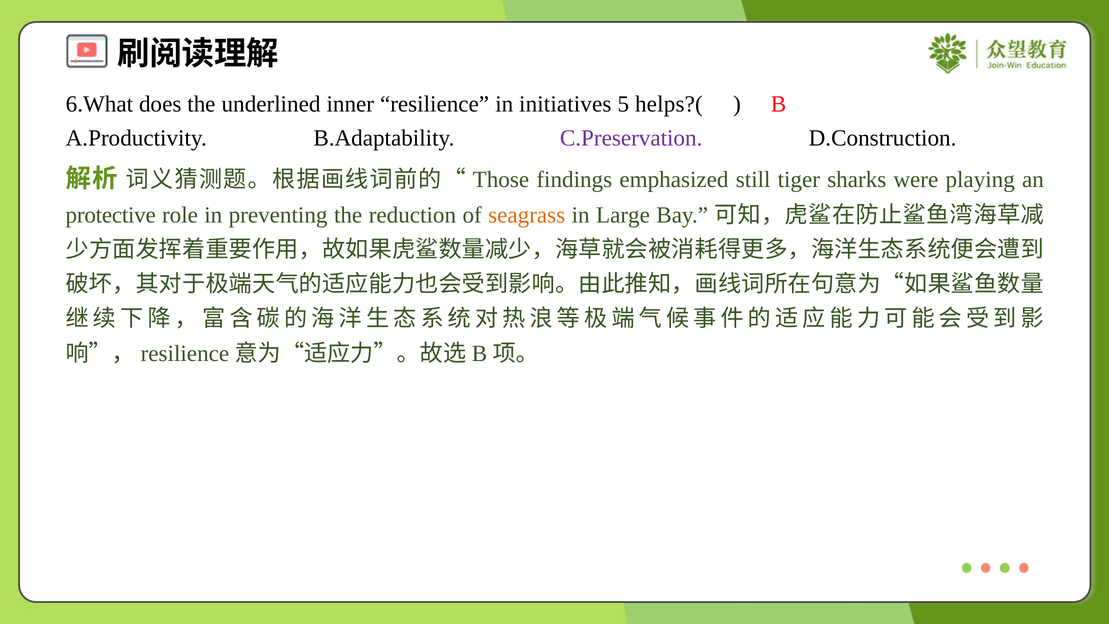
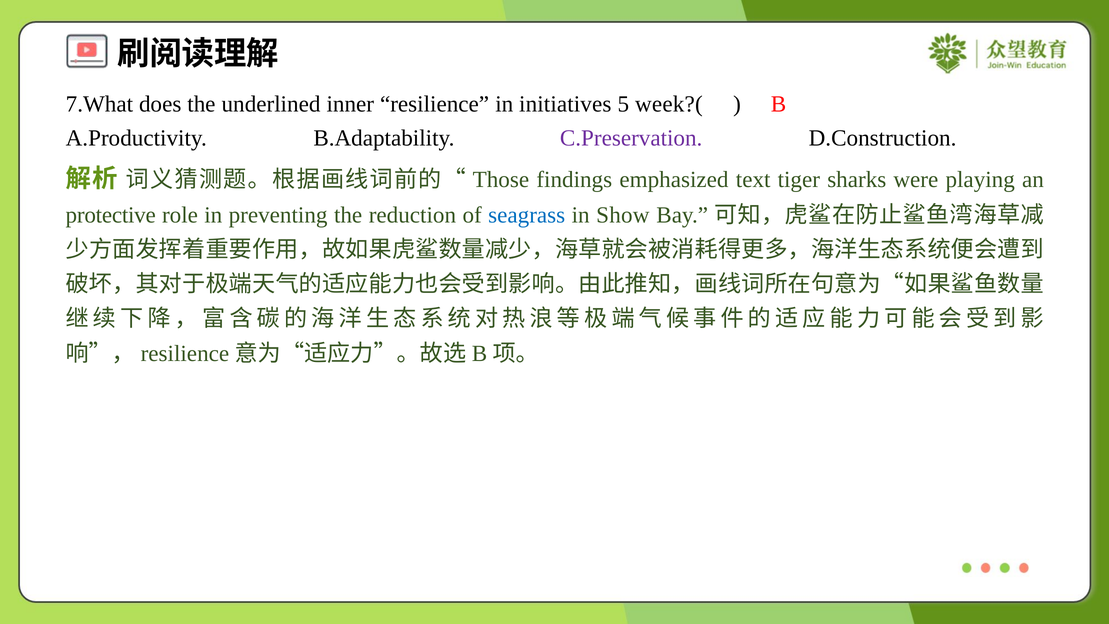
6.What: 6.What -> 7.What (99, 104)
helps?(: helps?( -> week?( (669, 104)
still: still -> text (753, 180)
seagrass colour: orange -> blue (527, 215)
Large: Large -> Show (623, 215)
